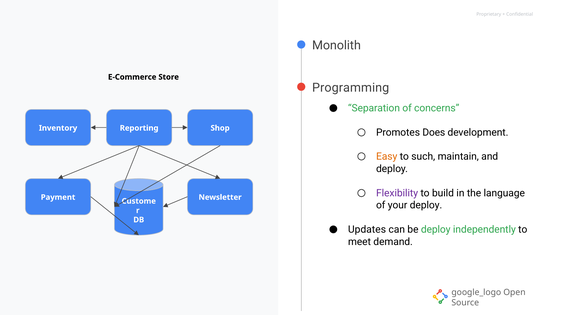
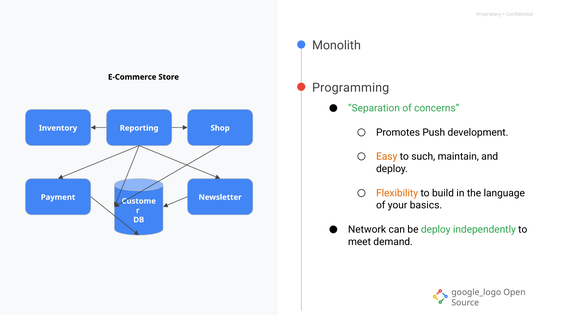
Does: Does -> Push (434, 133)
Flexibility colour: purple -> orange (397, 193)
your deploy: deploy -> basics (426, 206)
Updates: Updates -> Network (367, 230)
